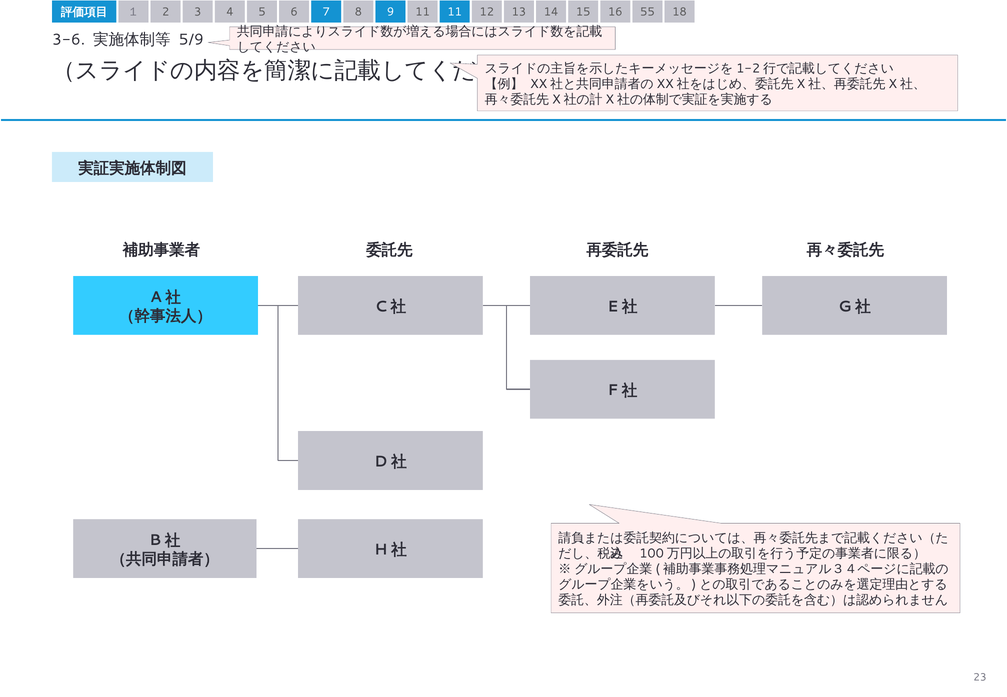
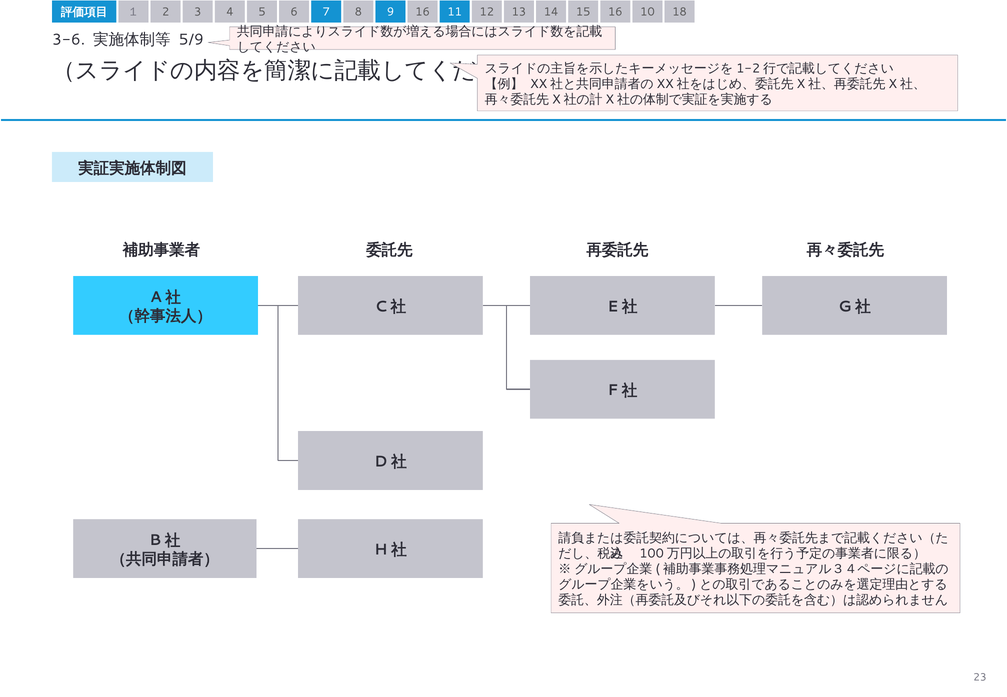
9 11: 11 -> 16 (423, 12)
55: 55 -> 10 (647, 12)
